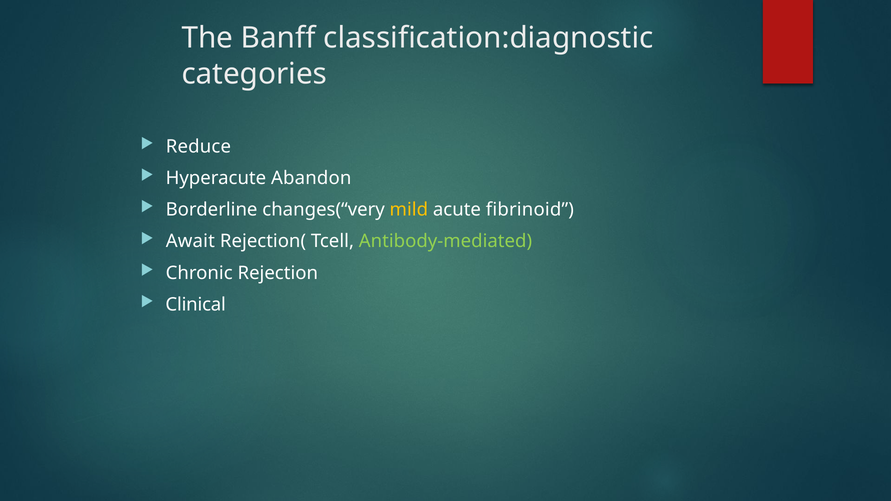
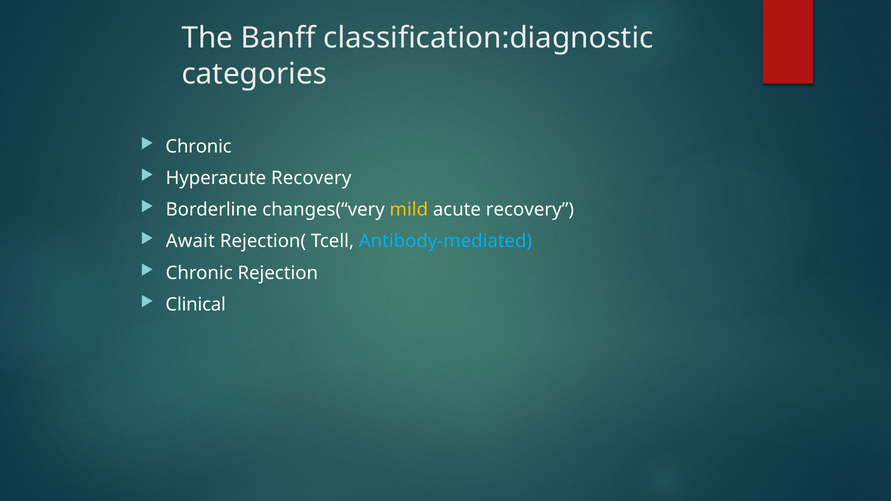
Reduce: Reduce -> Chronic (199, 147)
Hyperacute Abandon: Abandon -> Recovery (311, 178)
acute fibrinoid: fibrinoid -> recovery (530, 210)
Antibody-mediated colour: light green -> light blue (445, 241)
